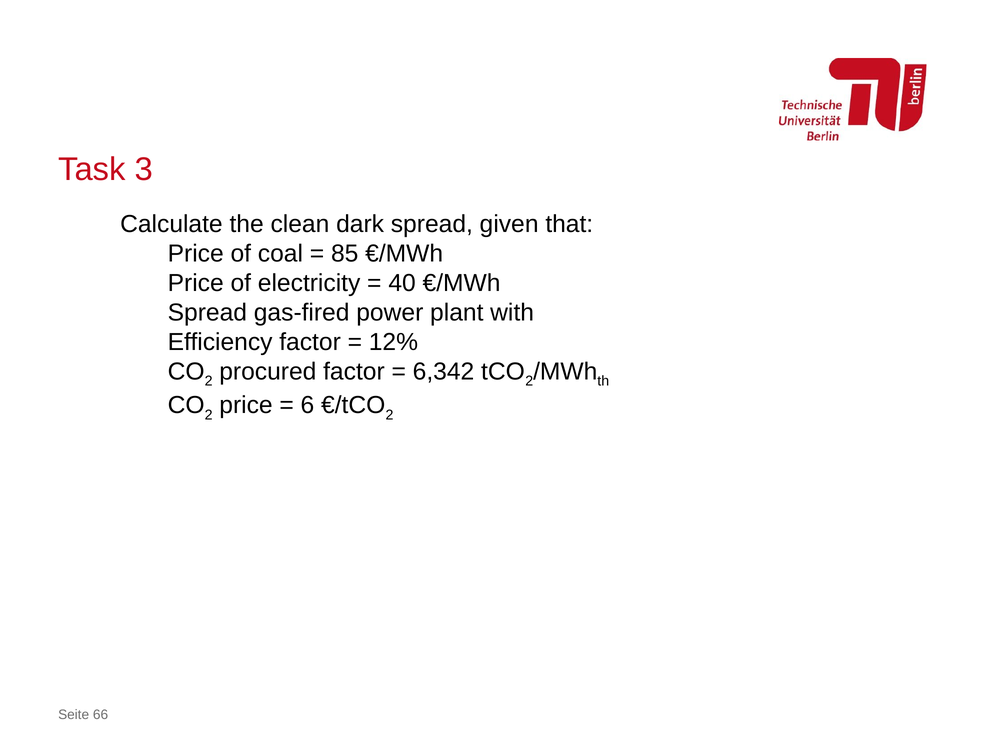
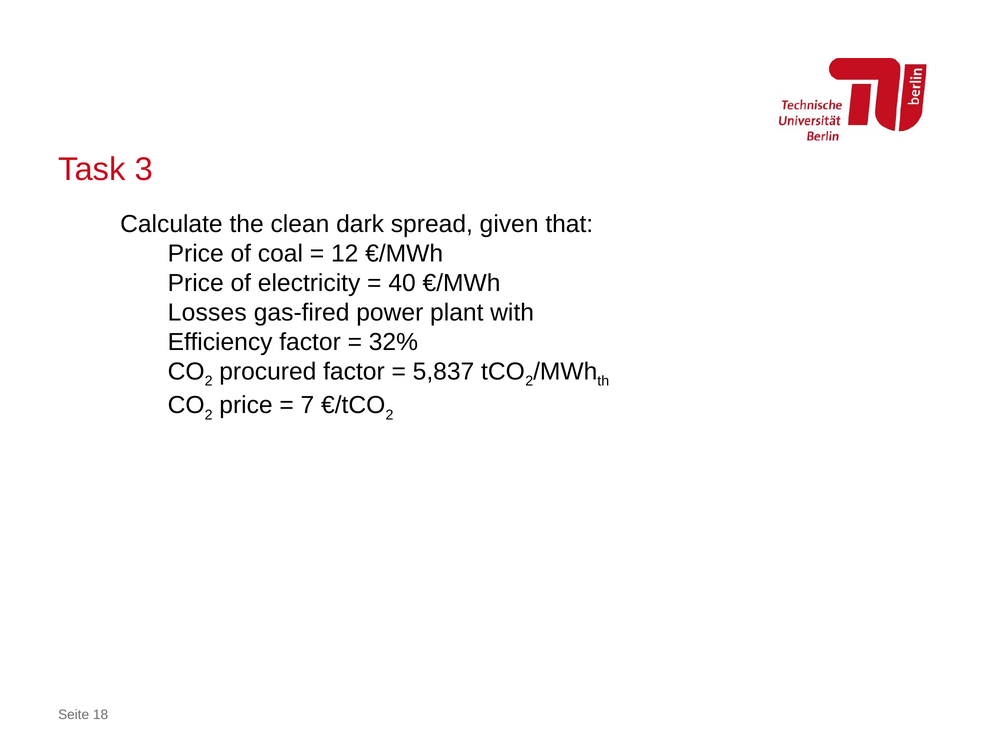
85: 85 -> 12 (345, 254)
Spread: Spread -> Losses (207, 313)
12%: 12% -> 32% (393, 343)
6,342: 6,342 -> 5,837 (444, 372)
6: 6 -> 7 (307, 406)
66: 66 -> 18 (101, 716)
